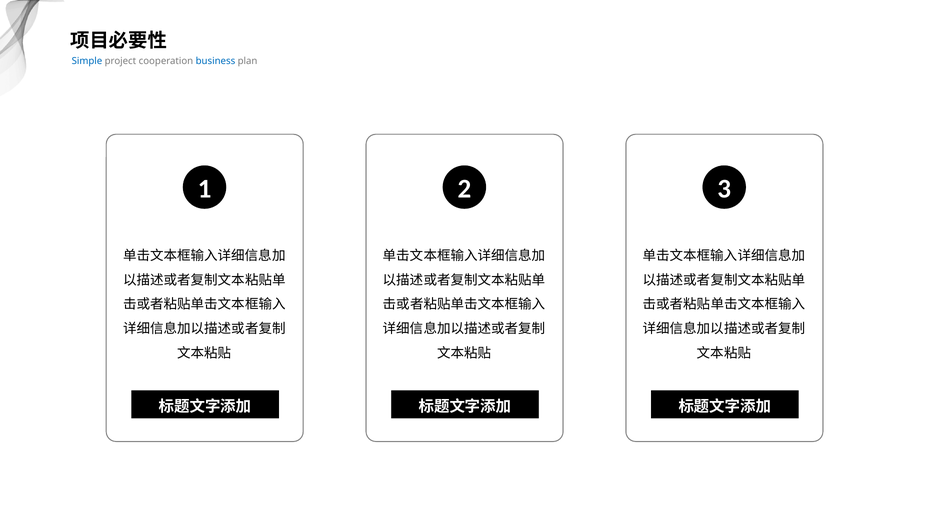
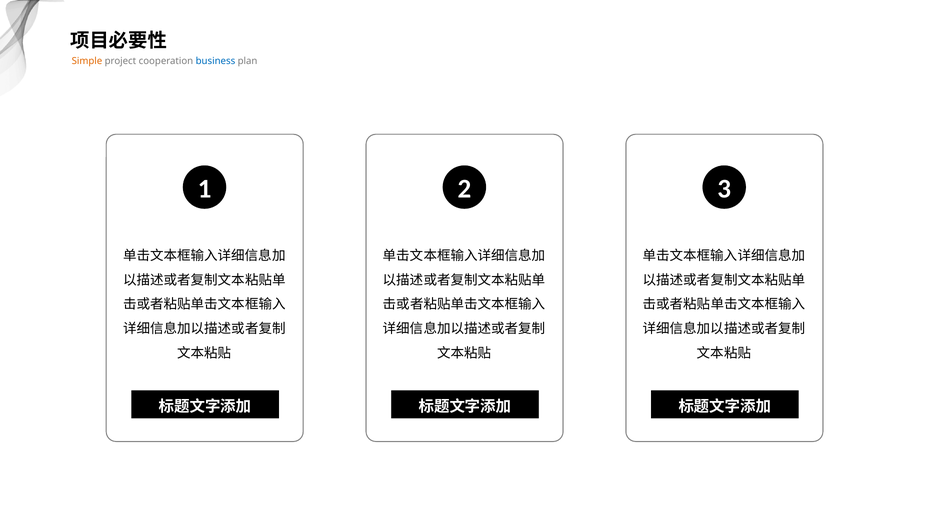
Simple colour: blue -> orange (87, 61)
